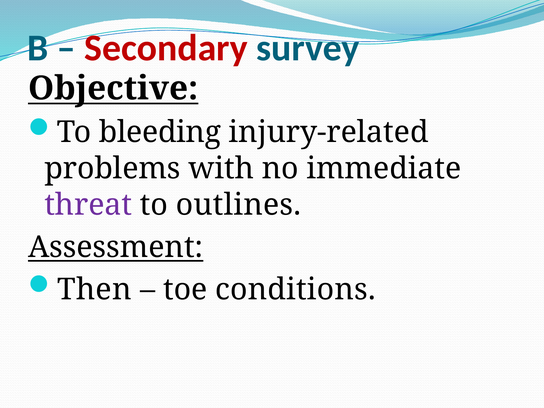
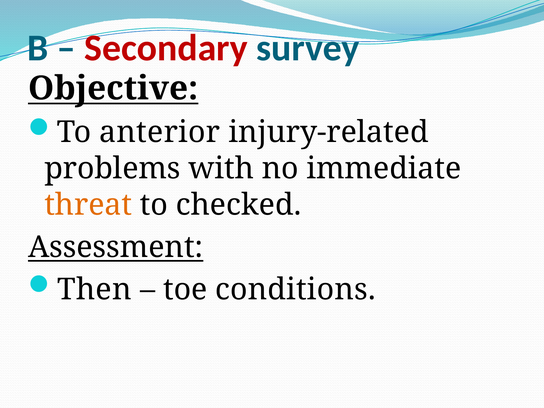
bleeding: bleeding -> anterior (160, 132)
threat colour: purple -> orange (88, 205)
outlines: outlines -> checked (239, 205)
